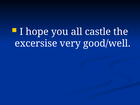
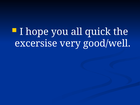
castle: castle -> quick (98, 32)
